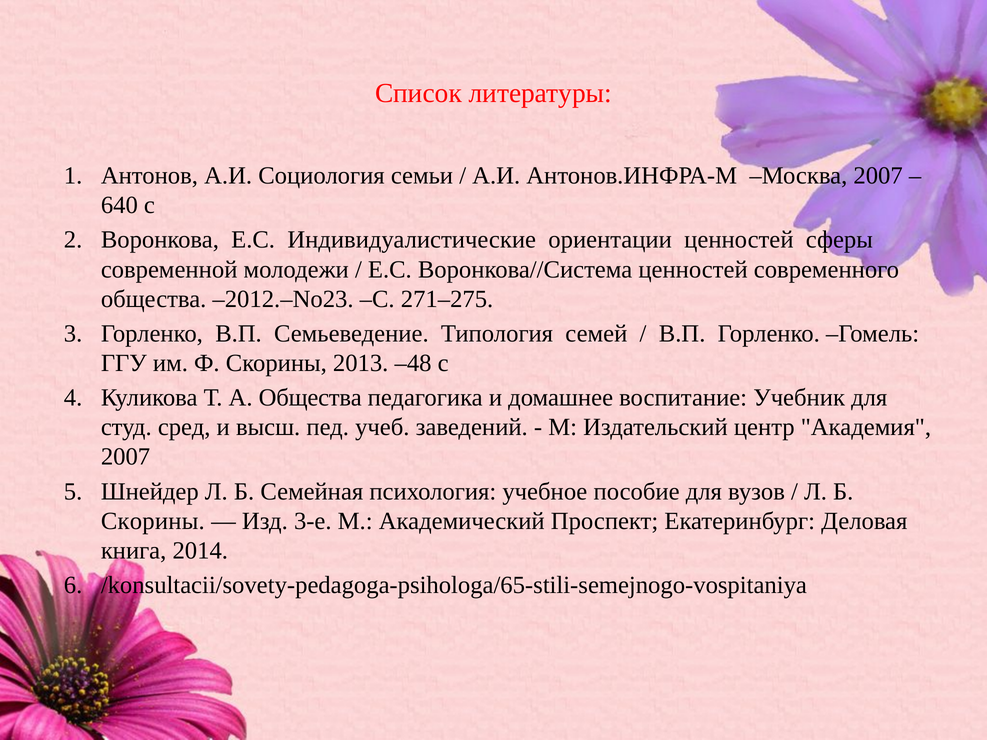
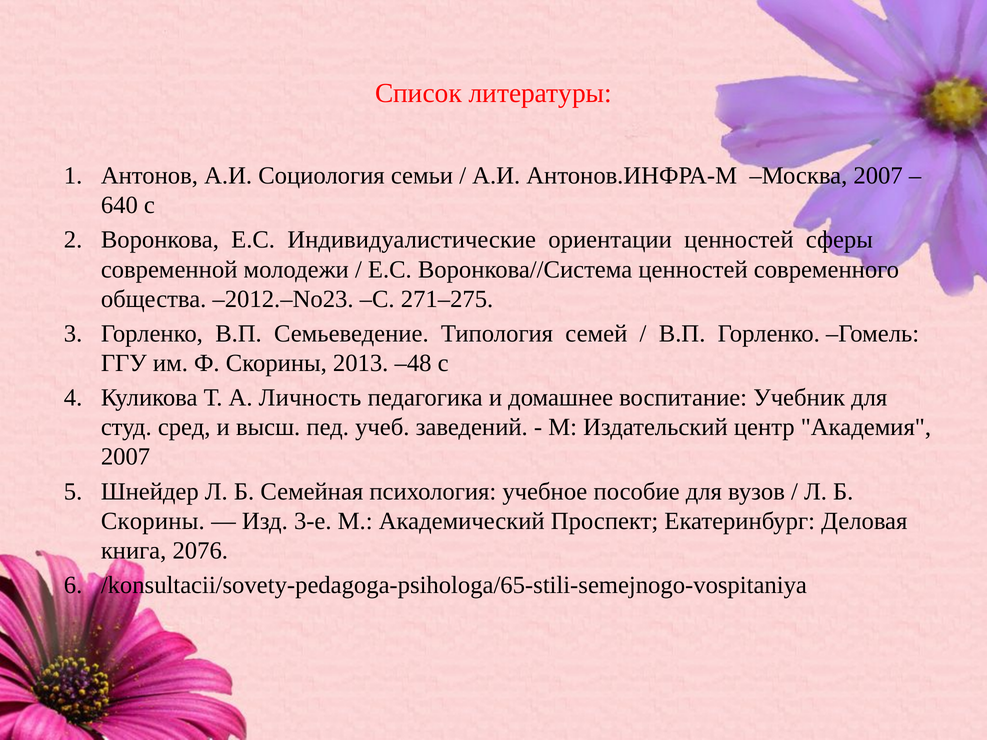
А Общества: Общества -> Личность (310, 398)
2014: 2014 -> 2076 (200, 551)
